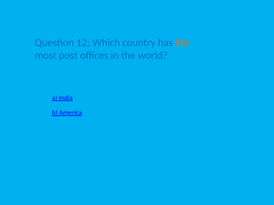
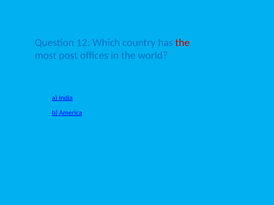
the colour: orange -> red (182, 43)
